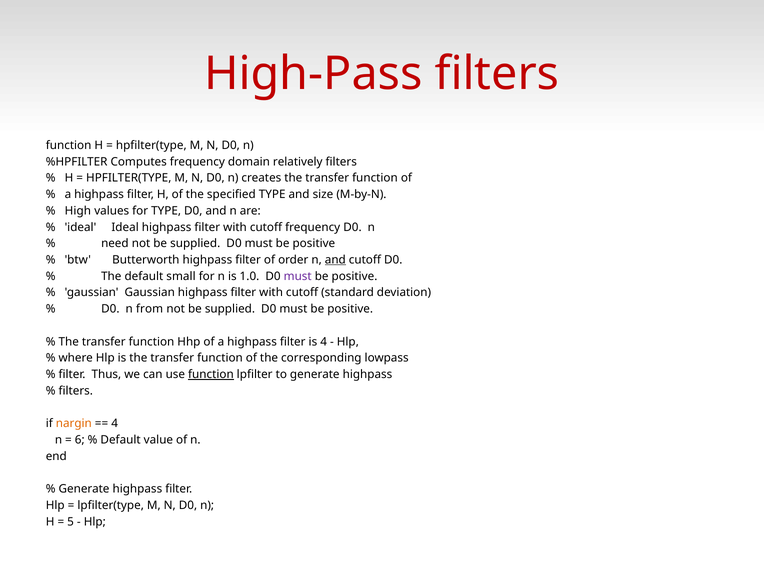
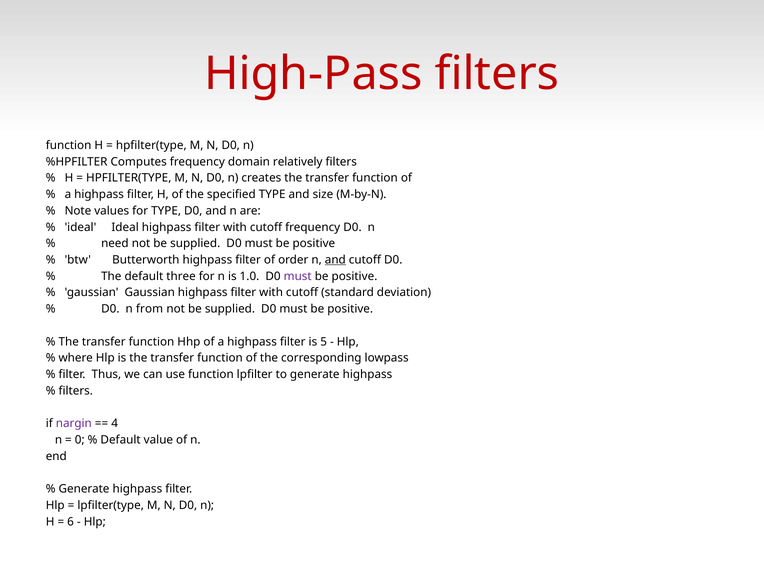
High: High -> Note (78, 211)
small: small -> three (181, 276)
is 4: 4 -> 5 (324, 342)
function underline: present -> none (211, 374)
nargin colour: orange -> purple (74, 424)
6: 6 -> 0 (80, 440)
5: 5 -> 6 (71, 522)
